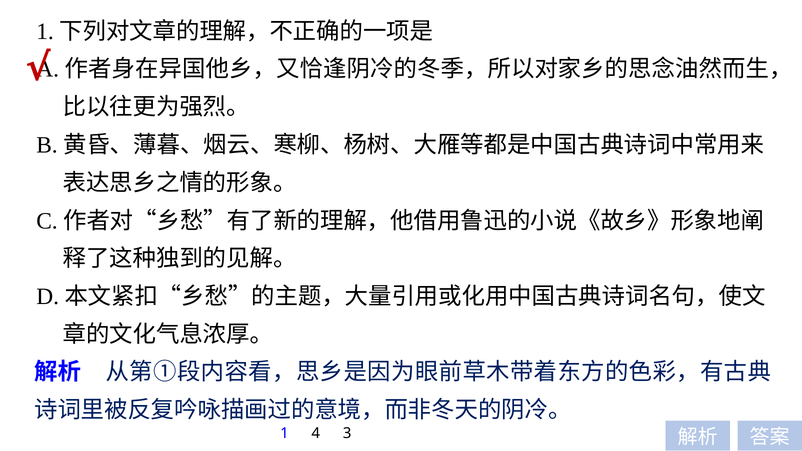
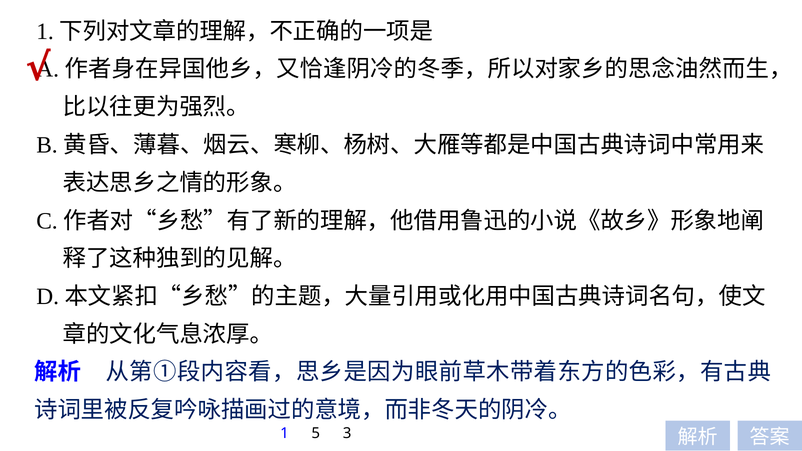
4: 4 -> 5 (316, 434)
